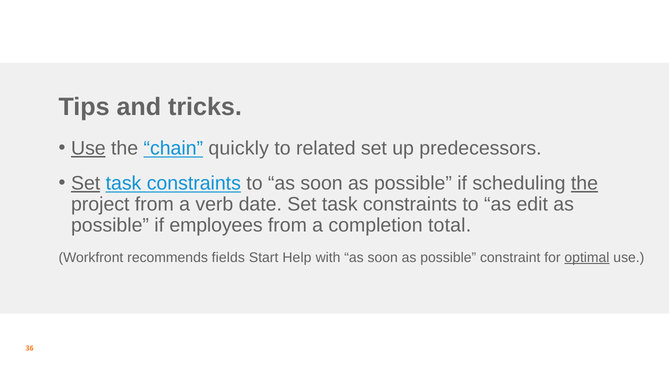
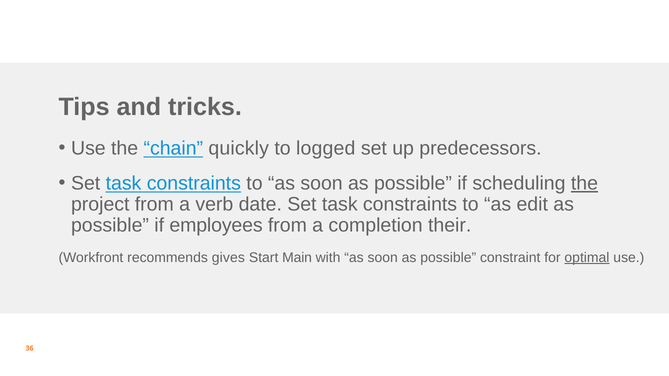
Use underline: present -> none (88, 148)
related: related -> logged (326, 148)
Set underline: present -> none (86, 183)
total: total -> their (450, 226)
fields: fields -> gives (228, 258)
Help: Help -> Main (297, 258)
